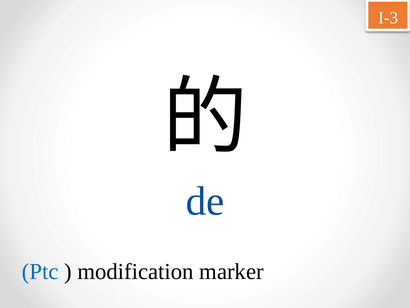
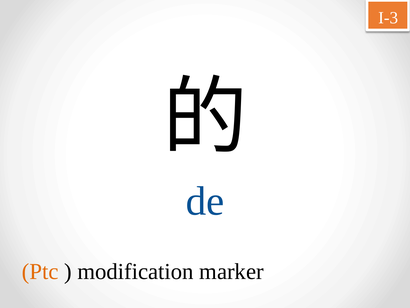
Ptc colour: blue -> orange (40, 271)
